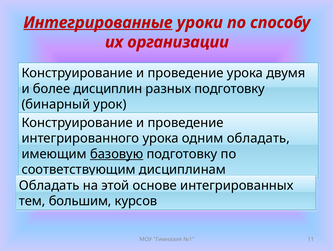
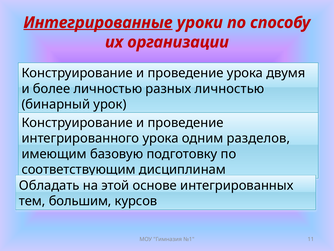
более дисциплин: дисциплин -> личностью (108, 89)
разных подготовку: подготовку -> личностью (229, 89)
одним обладать: обладать -> разделов (258, 138)
базовую underline: present -> none (117, 154)
